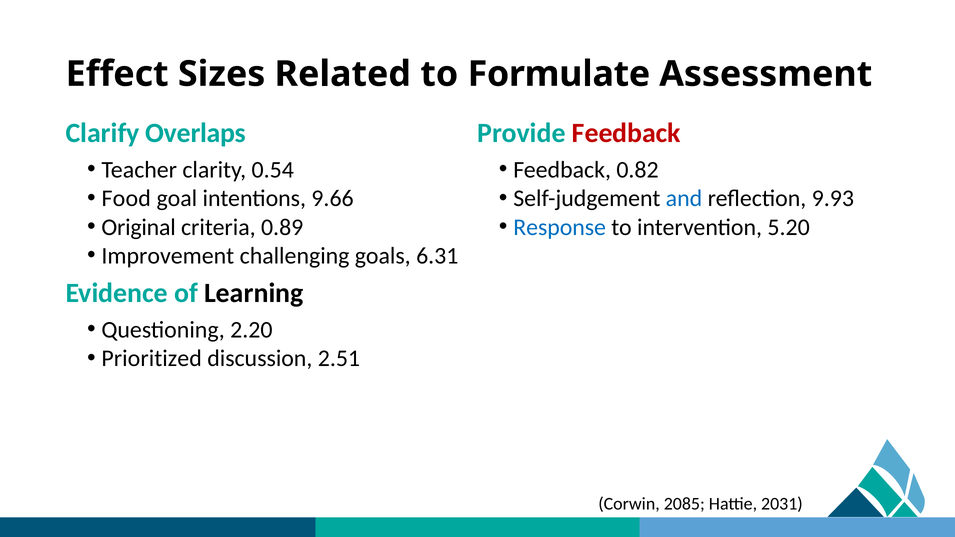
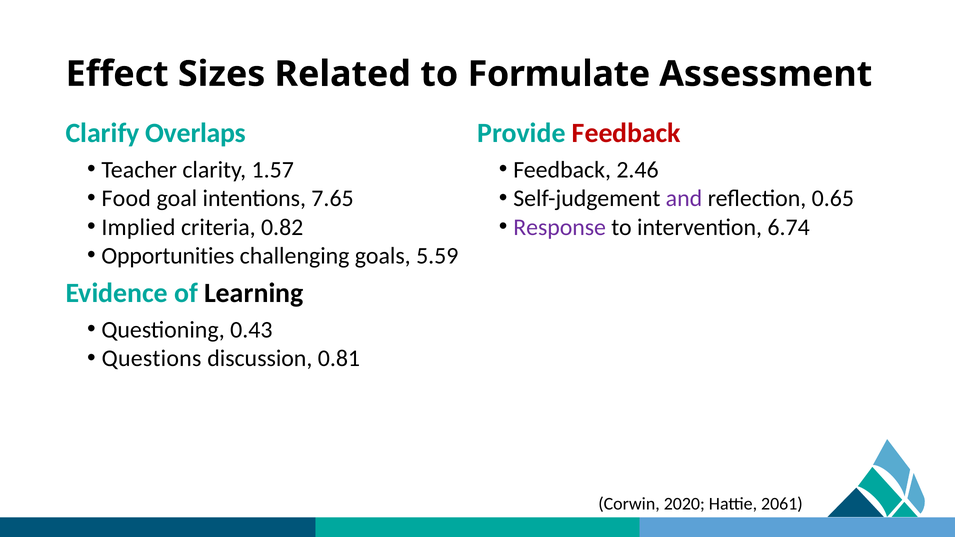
0.54: 0.54 -> 1.57 (273, 170)
0.82: 0.82 -> 2.46 (638, 170)
9.66: 9.66 -> 7.65 (333, 199)
and colour: blue -> purple (684, 199)
9.93: 9.93 -> 0.65 (833, 199)
Original: Original -> Implied (138, 227)
0.89: 0.89 -> 0.82 (282, 227)
Response colour: blue -> purple (560, 227)
5.20: 5.20 -> 6.74 (789, 227)
Improvement: Improvement -> Opportunities (168, 256)
6.31: 6.31 -> 5.59 (437, 256)
2.20: 2.20 -> 0.43 (251, 330)
Prioritized: Prioritized -> Questions (152, 359)
2.51: 2.51 -> 0.81 (339, 359)
2085: 2085 -> 2020 (684, 504)
2031: 2031 -> 2061 (782, 504)
